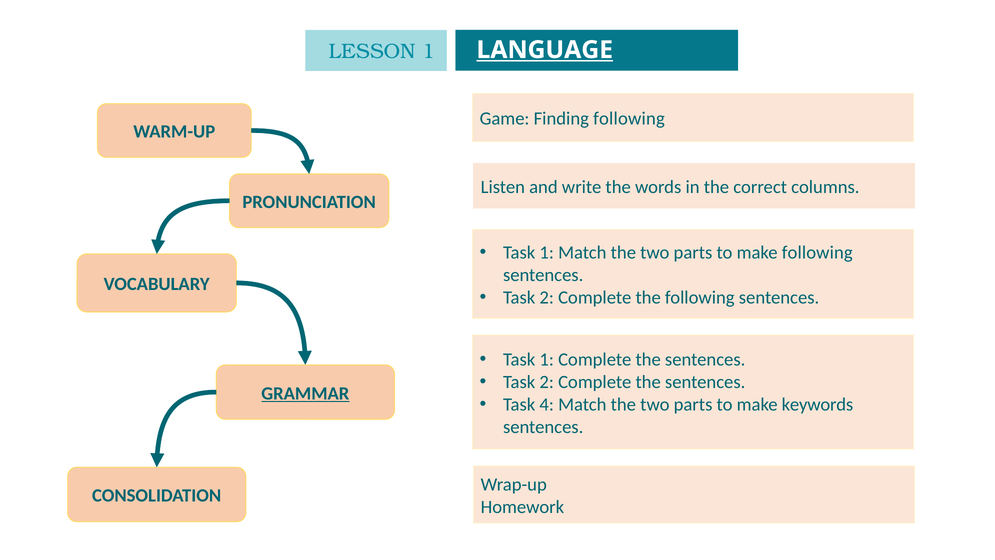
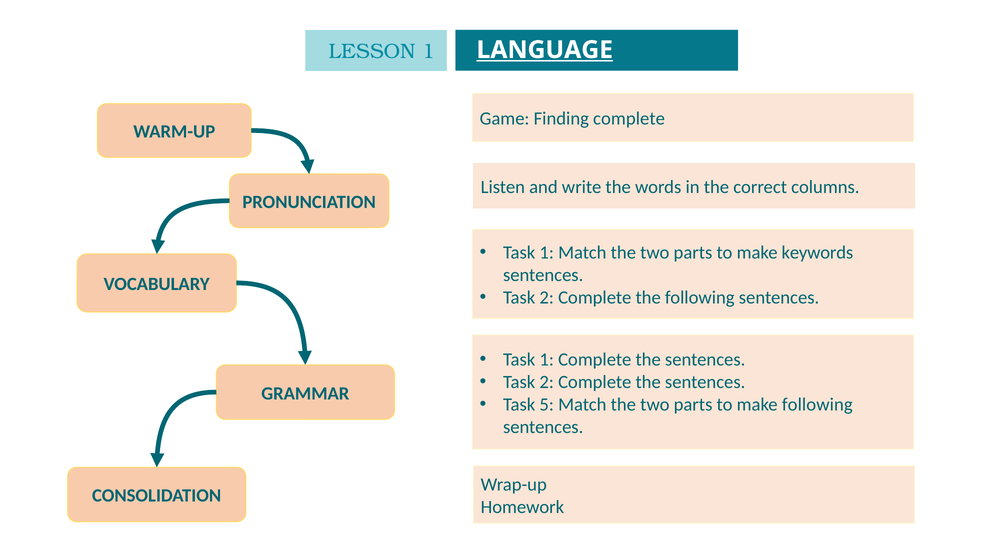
Finding following: following -> complete (629, 119)
make following: following -> keywords (817, 253)
GRAMMAR underline: present -> none (305, 393)
4: 4 -> 5 (547, 404)
make keywords: keywords -> following (817, 404)
